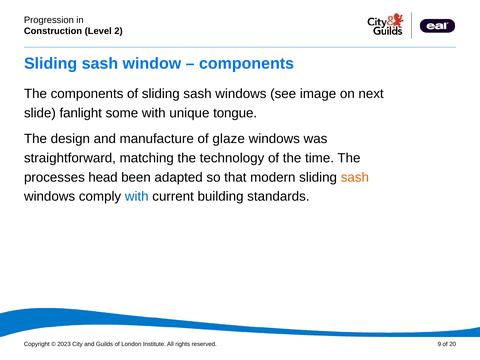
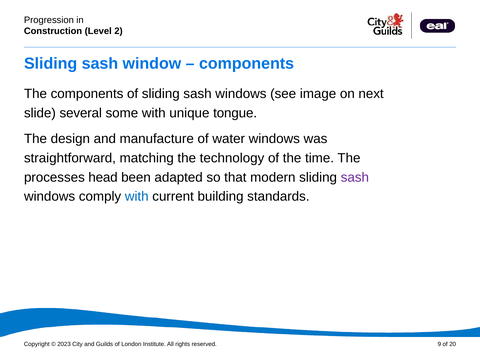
fanlight: fanlight -> several (81, 113)
glaze: glaze -> water (229, 139)
sash colour: orange -> purple (355, 177)
